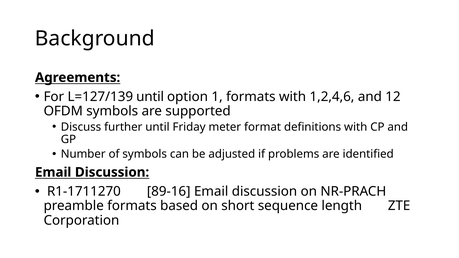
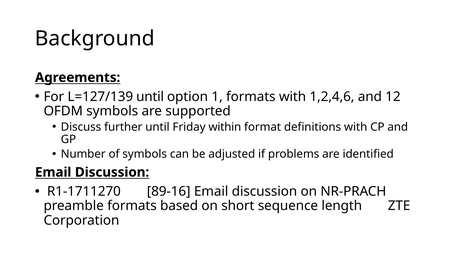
meter: meter -> within (225, 127)
